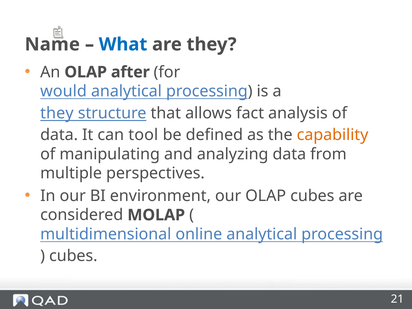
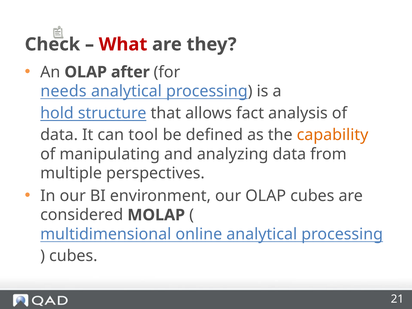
Name: Name -> Check (52, 44)
What colour: blue -> red (123, 44)
would: would -> needs (63, 91)
they: they -> hold (57, 113)
